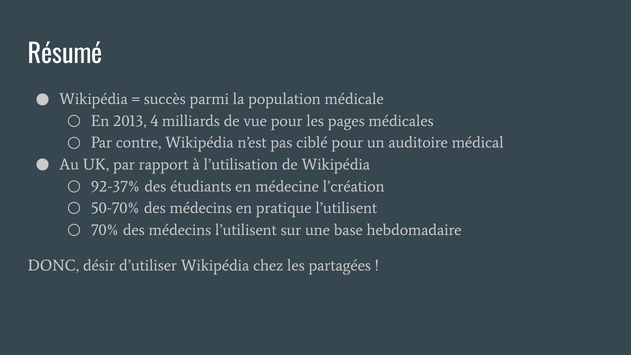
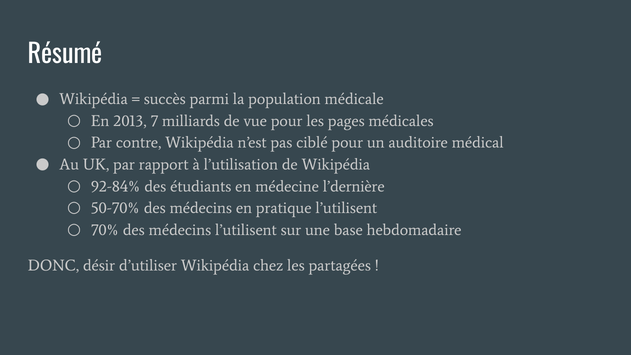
4: 4 -> 7 (154, 121)
92-37%: 92-37% -> 92-84% (116, 186)
l’création: l’création -> l’dernière (354, 186)
